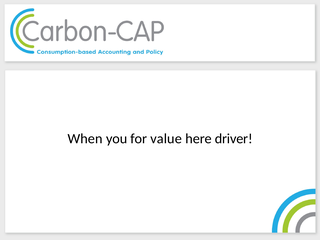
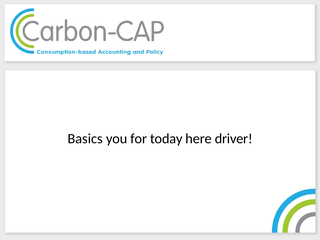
When: When -> Basics (85, 139)
value: value -> today (166, 139)
